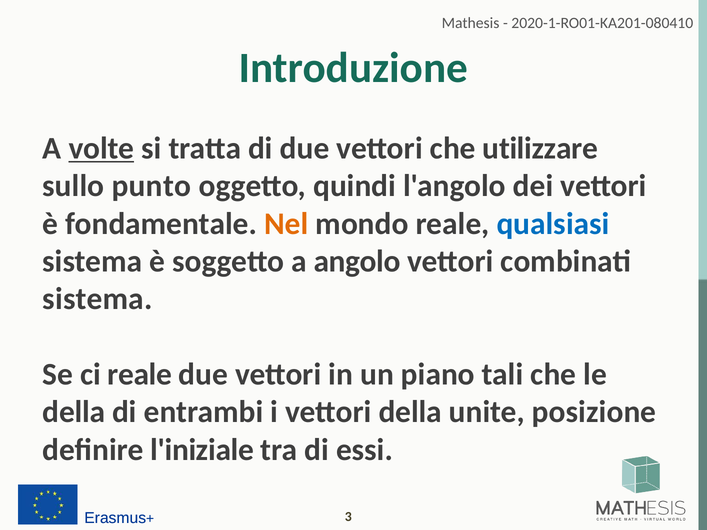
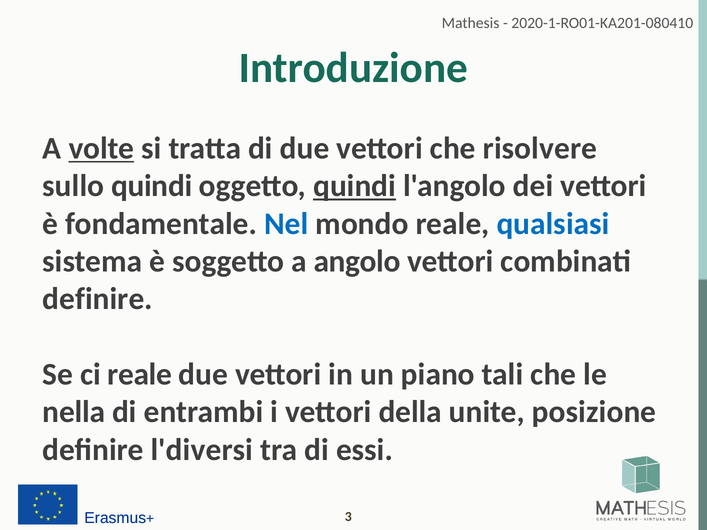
utilizzare: utilizzare -> risolvere (540, 148)
sullo punto: punto -> quindi (152, 186)
quindi underline: none -> present (355, 186)
Nel colour: orange -> blue (286, 224)
sistema: sistema -> definire (98, 299)
della: della -> nella (74, 412)
l'iniziale: l'iniziale -> l'diversi (202, 450)
